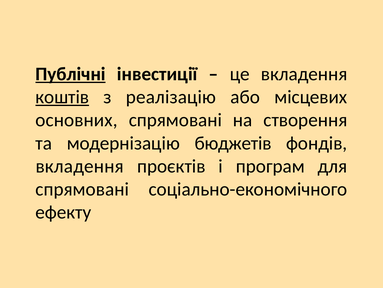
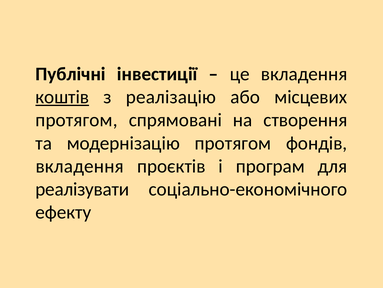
Публічні underline: present -> none (71, 74)
основних: основних -> протягом (76, 120)
модернізацію бюджетів: бюджетів -> протягом (233, 143)
спрямовані: спрямовані -> реалізувати (82, 189)
